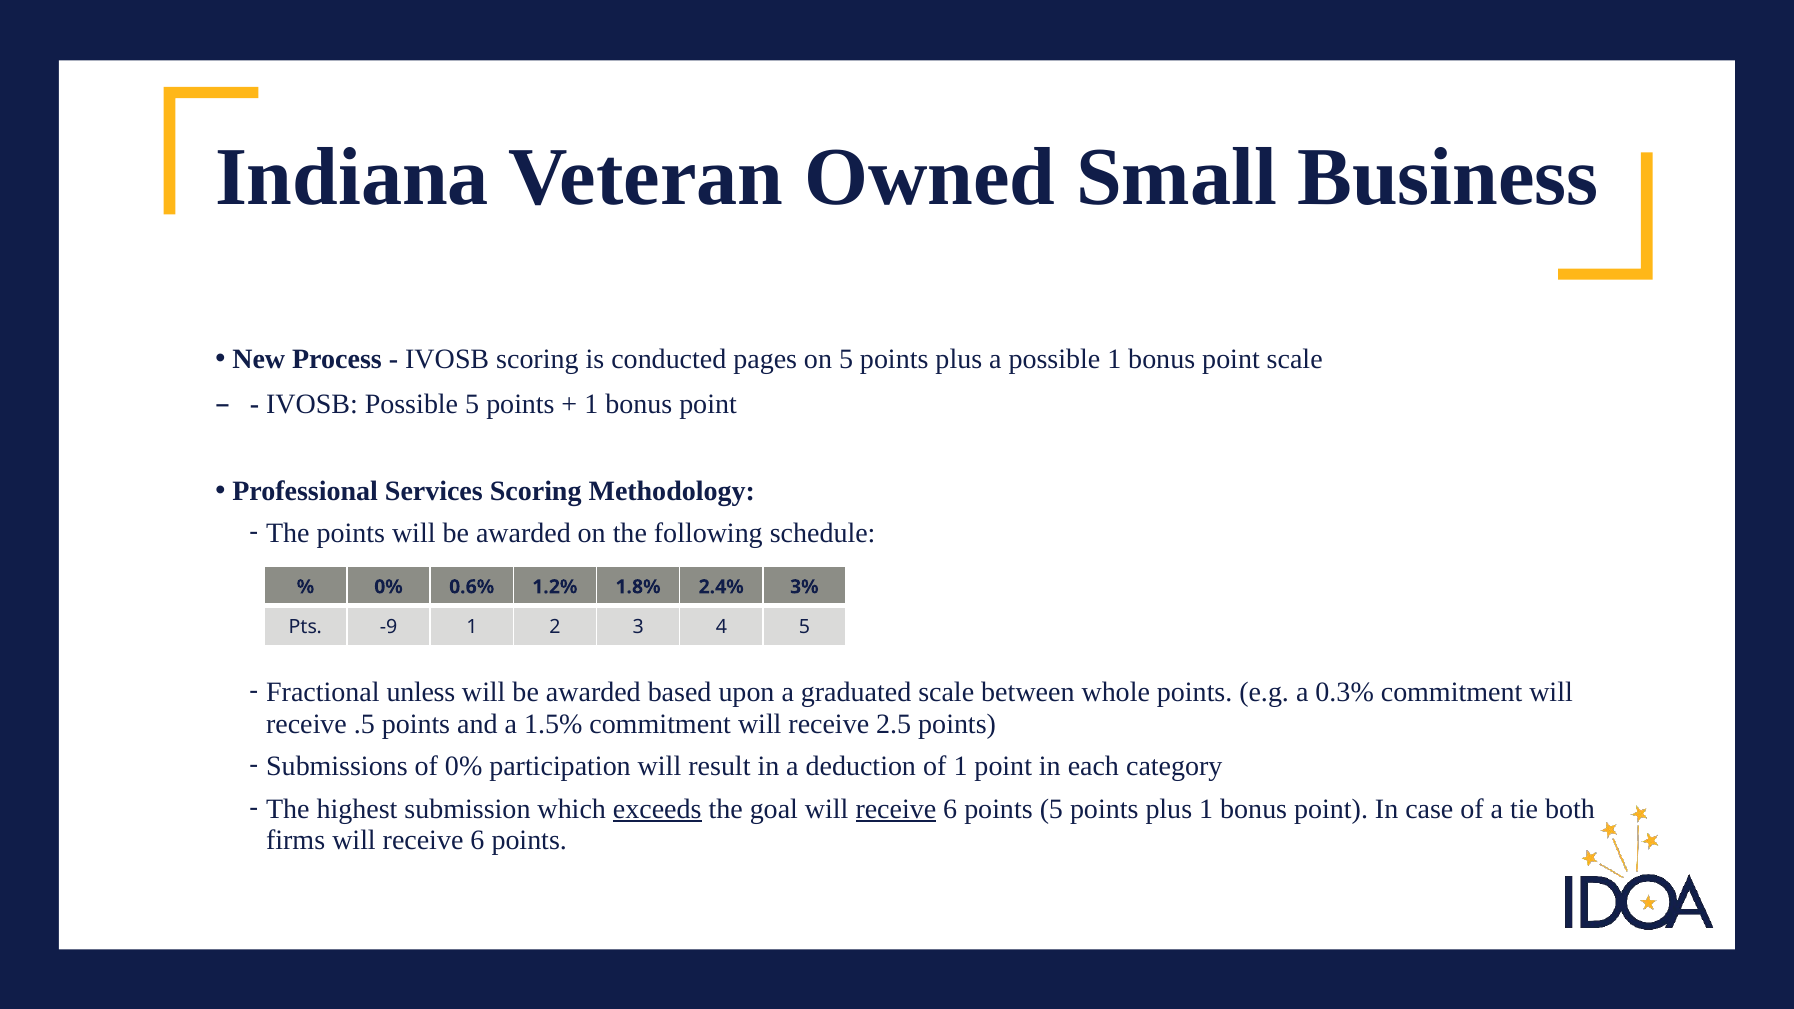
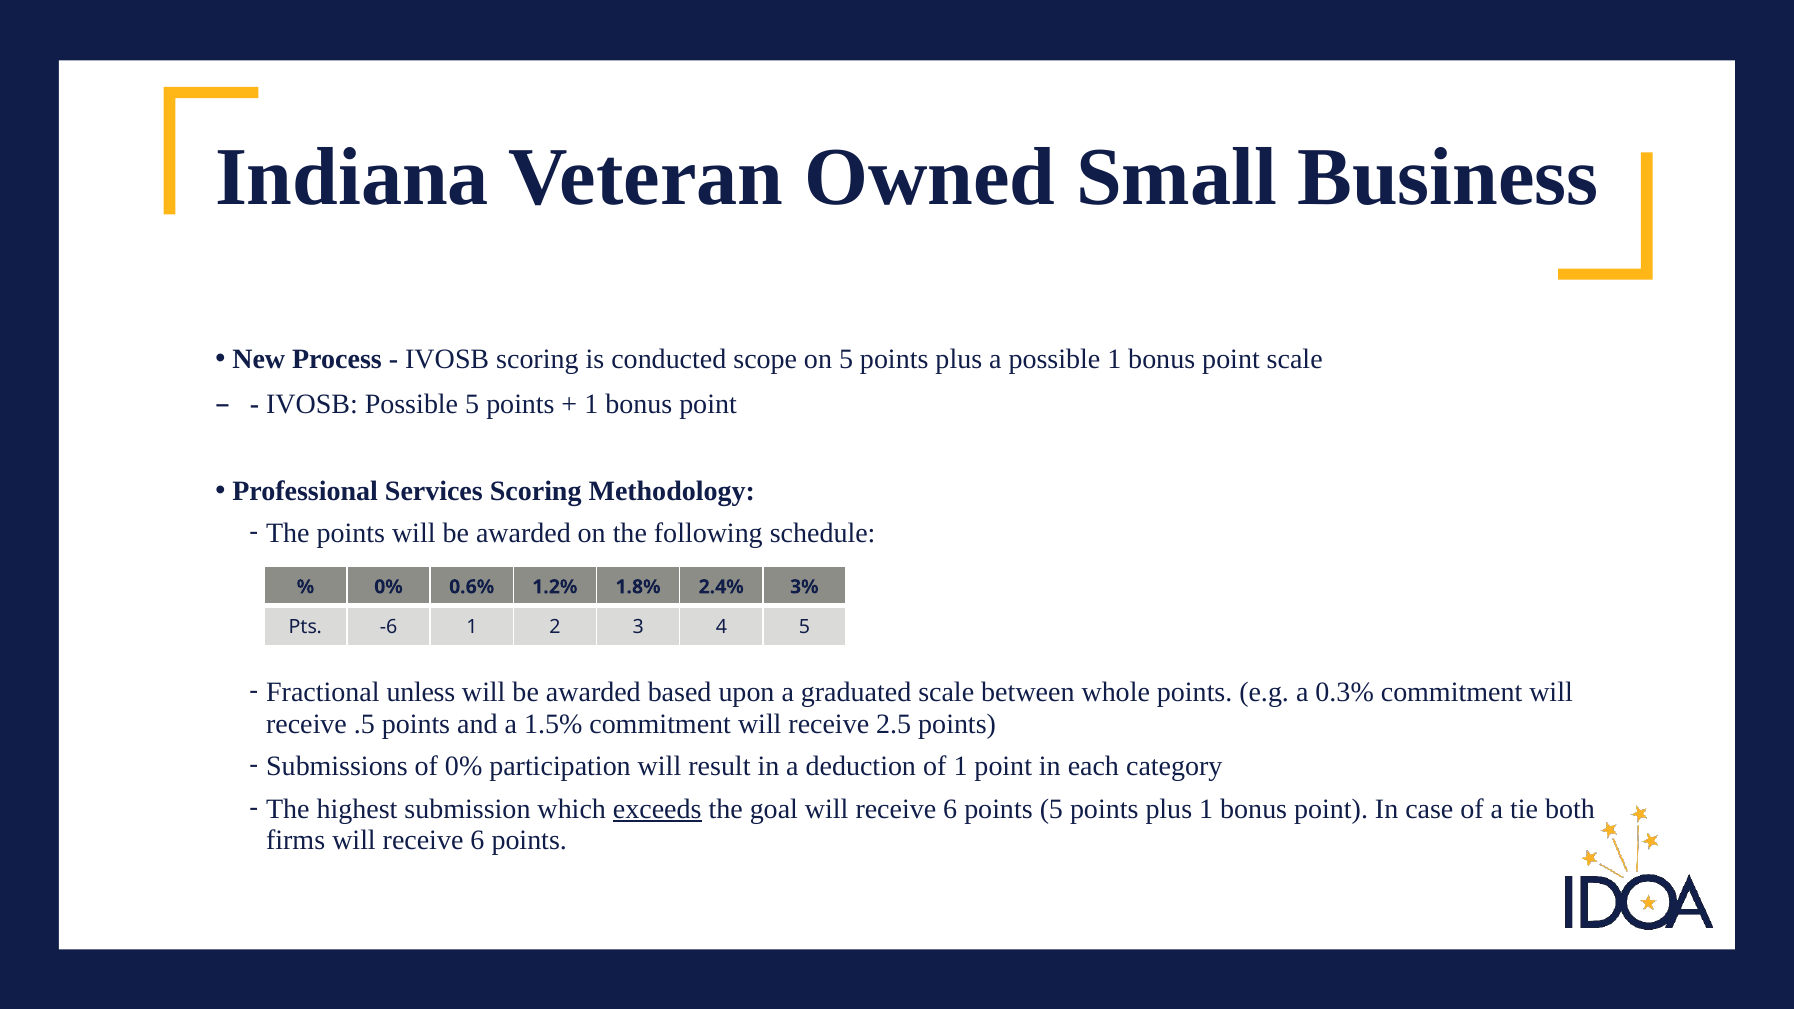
pages: pages -> scope (765, 359)
-9: -9 -> -6 (389, 627)
receive underline: present -> none (896, 809)
